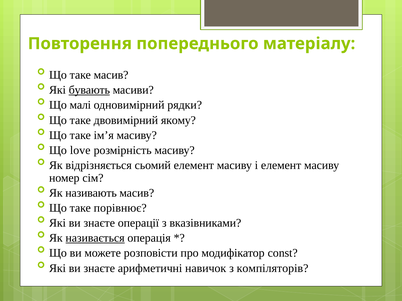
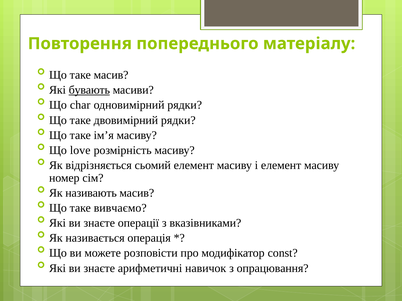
малі: малі -> сhar (80, 105)
двовимірний якому: якому -> рядки (178, 120)
порівнює: порівнює -> вивчаємо (120, 208)
називається underline: present -> none (95, 238)
компіляторів: компіляторів -> опрацювання (273, 269)
